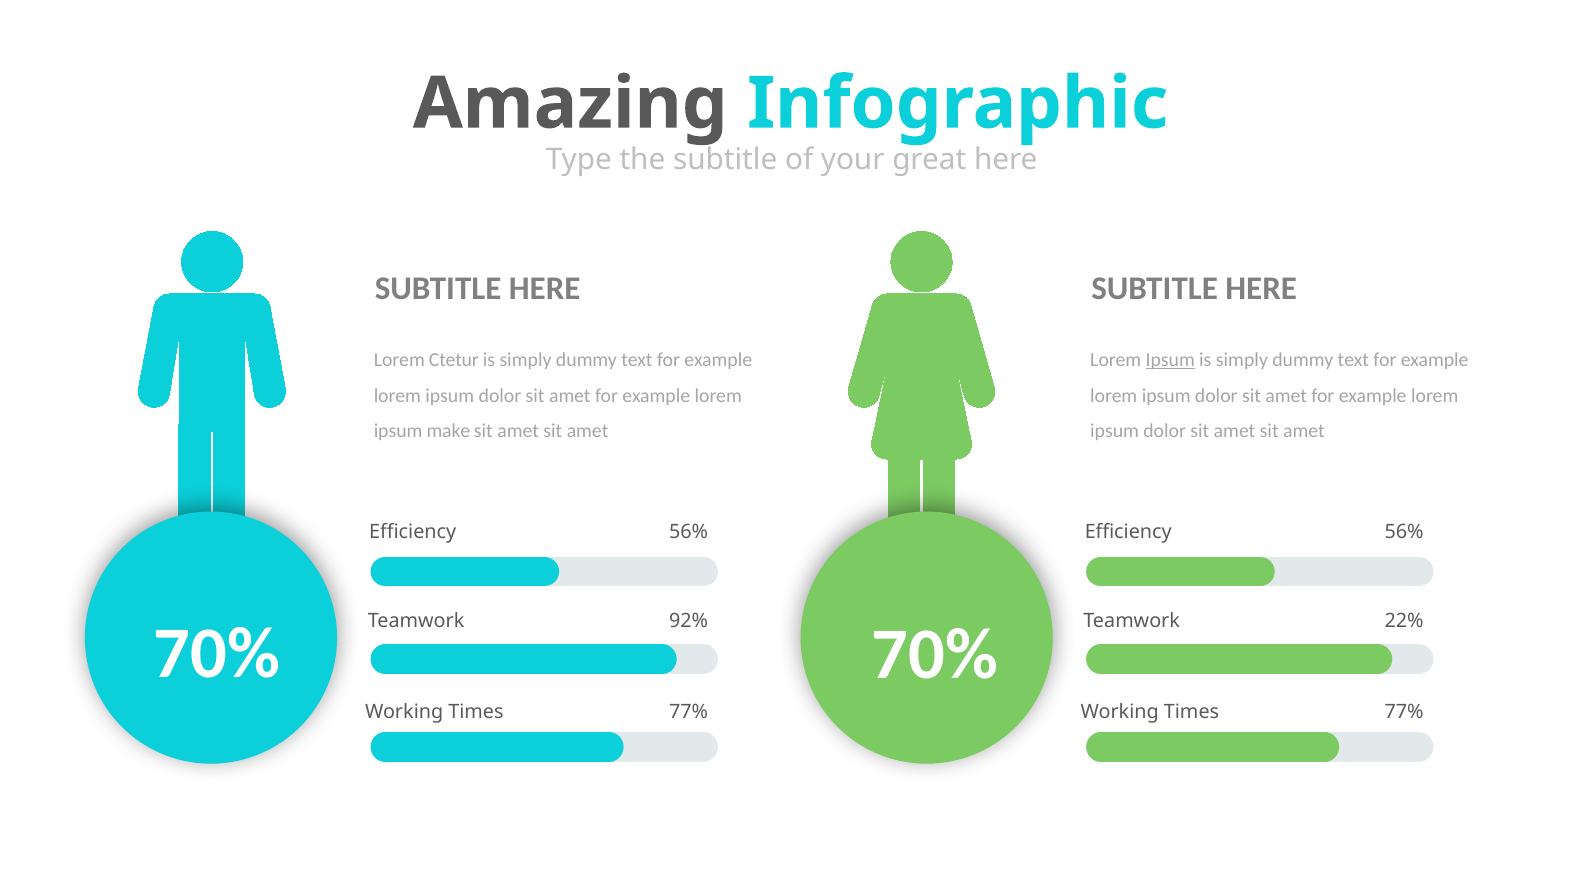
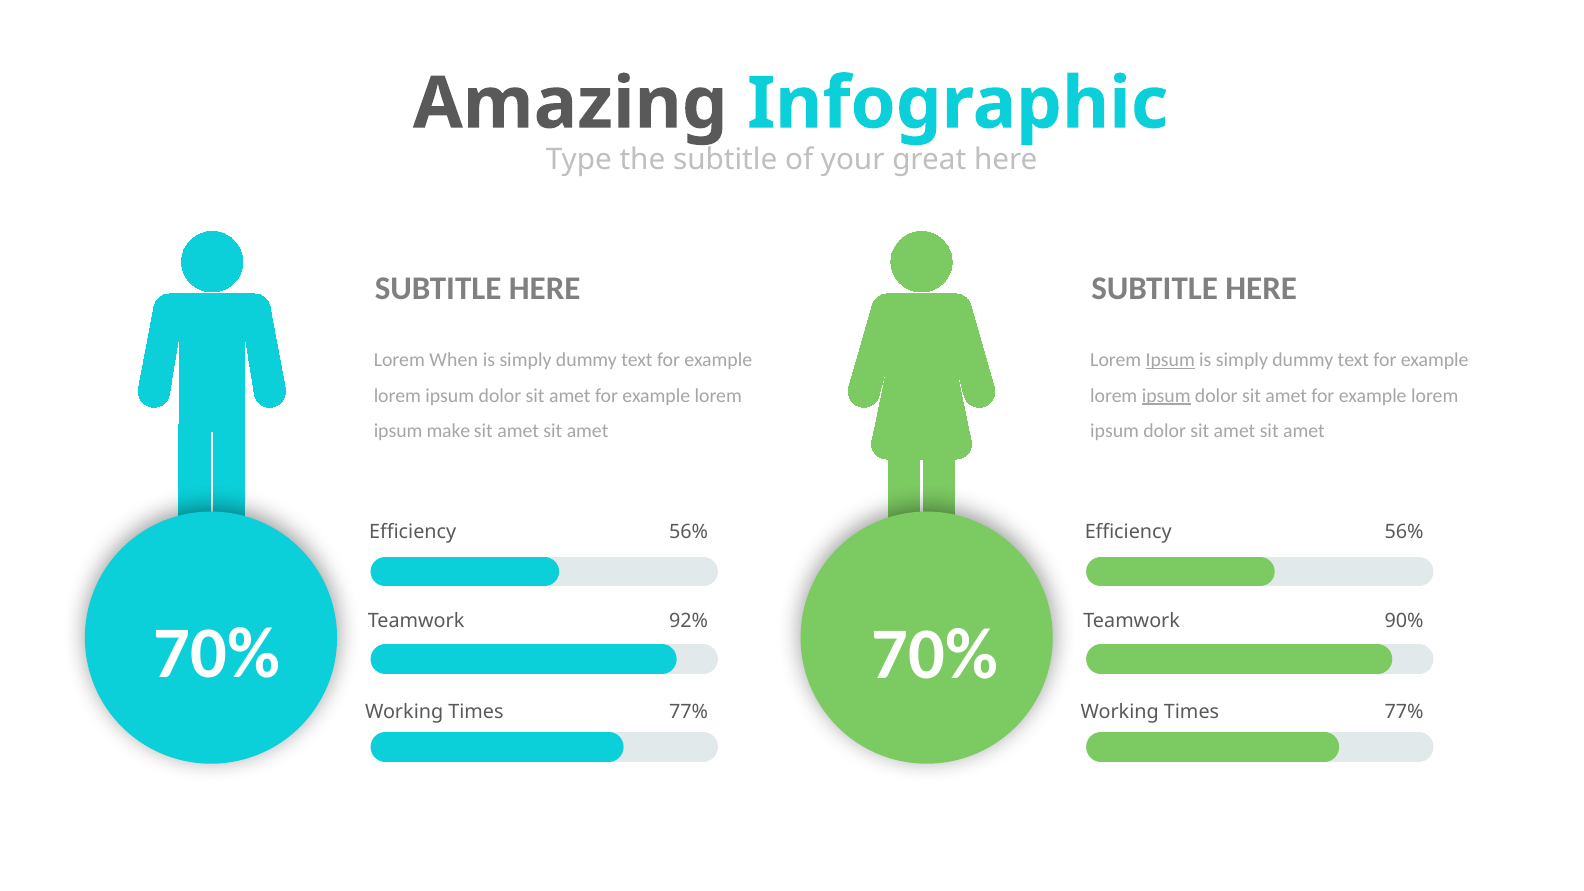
Ctetur: Ctetur -> When (454, 360)
ipsum underline: none -> present (1166, 395)
22%: 22% -> 90% (1404, 621)
